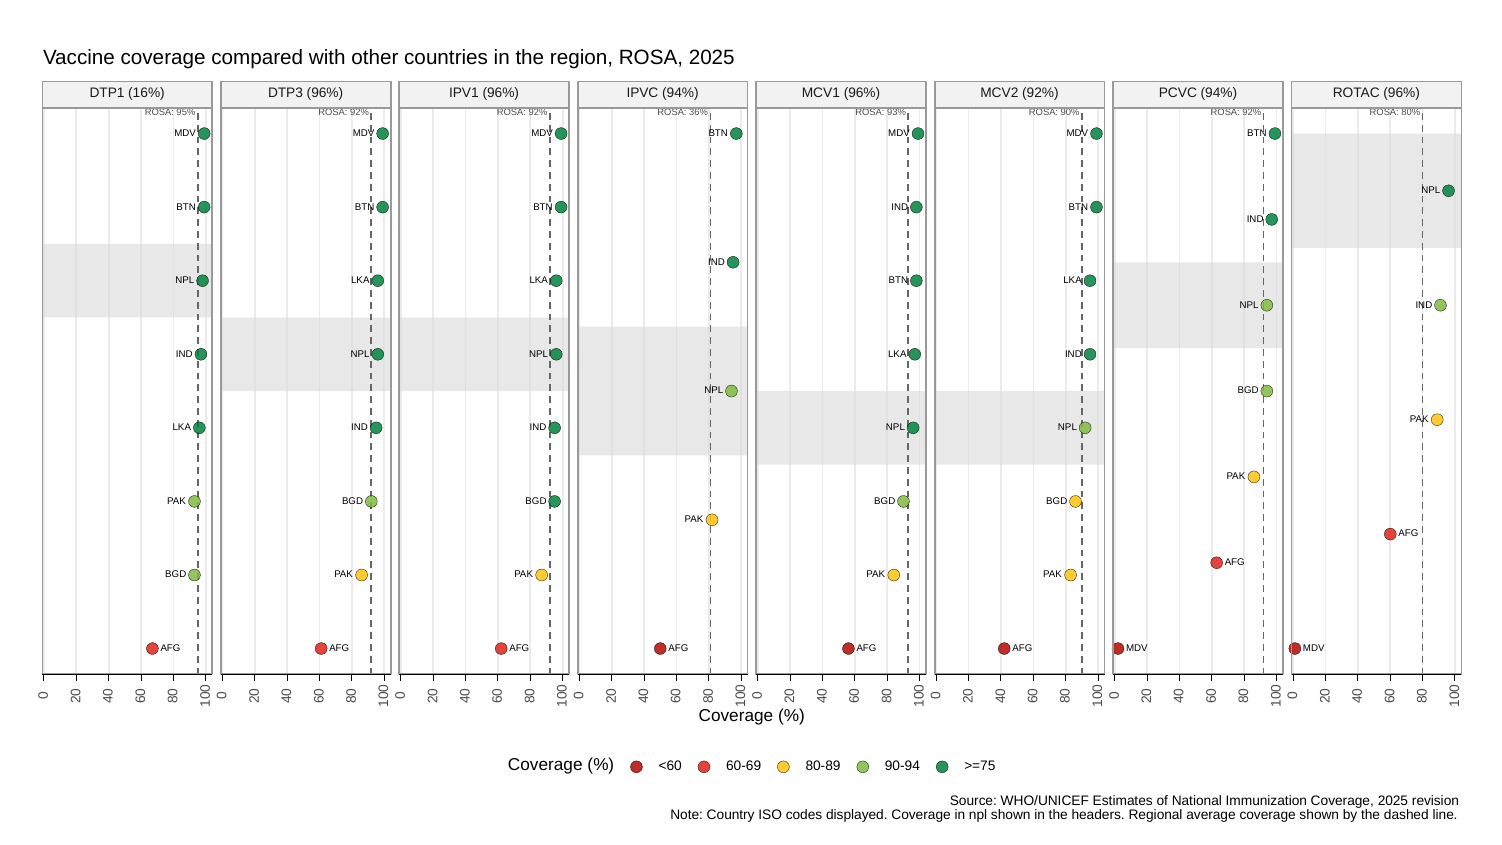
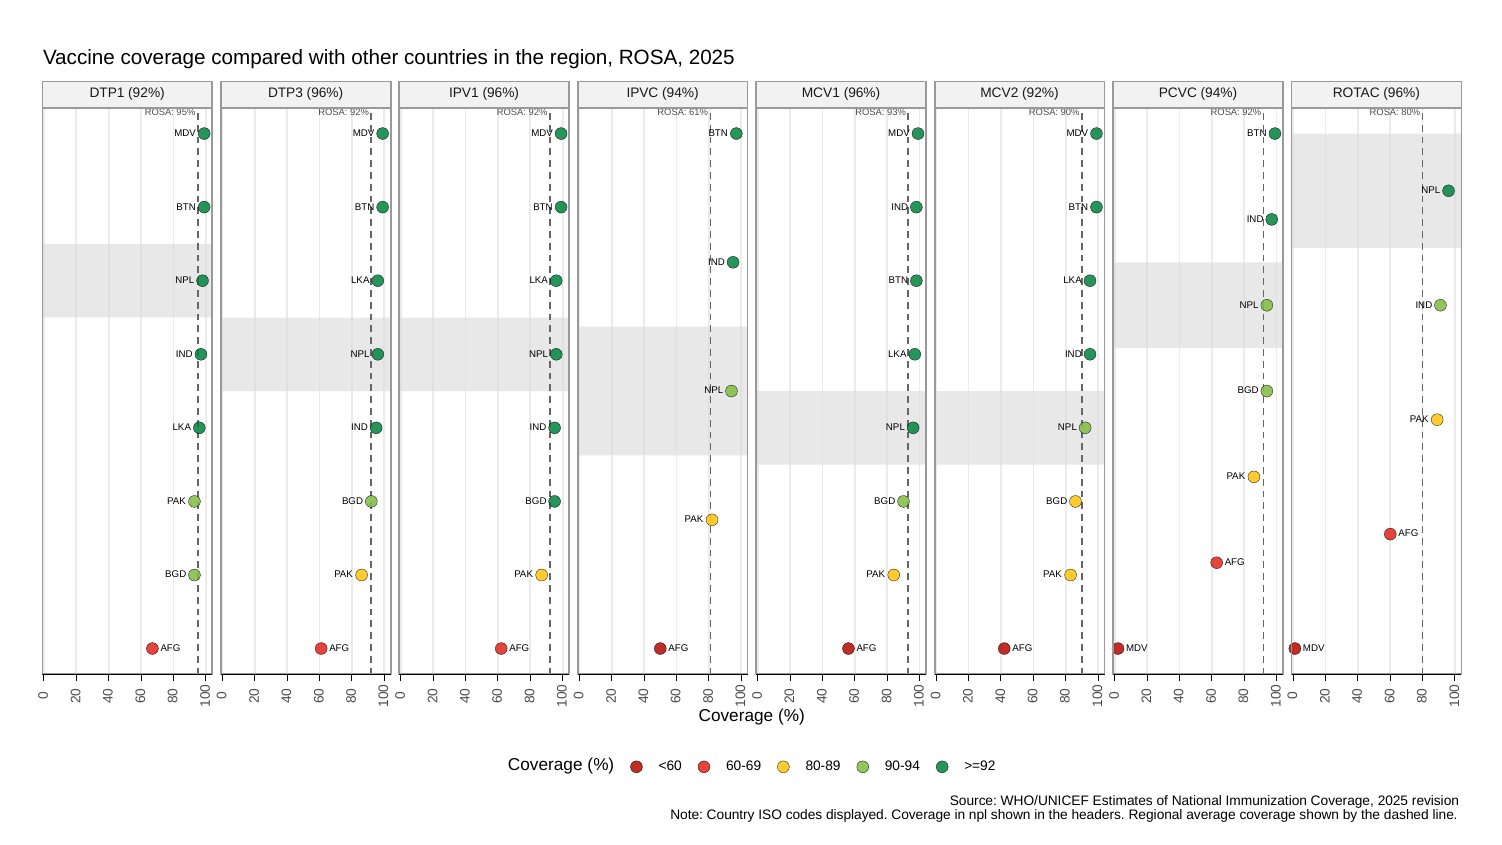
DTP1 16%: 16% -> 92% (146, 93)
36%: 36% -> 61% (699, 113)
>=75: >=75 -> >=92 (980, 766)
